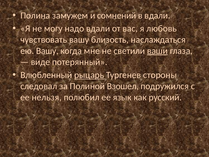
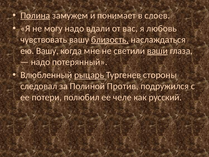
Полина underline: none -> present (35, 15)
сомнений: сомнений -> понимает (117, 15)
в вдали: вдали -> слоев (157, 15)
близость underline: none -> present (110, 40)
виде: виде -> надо (40, 62)
Взошел: Взошел -> Против (123, 86)
нельзя: нельзя -> потери (47, 97)
язык: язык -> челе (122, 97)
